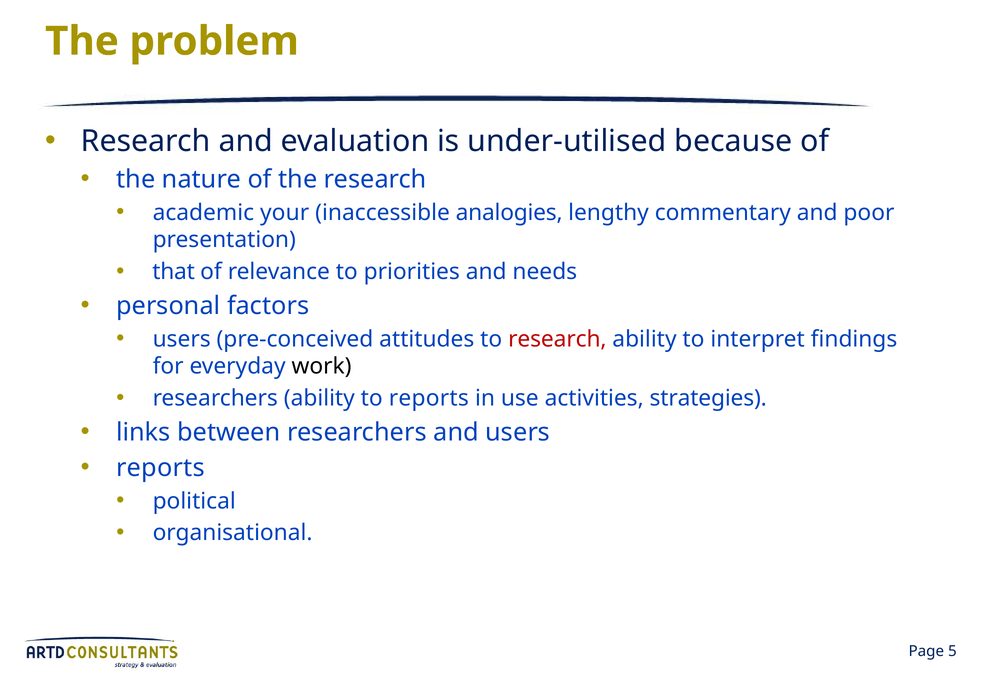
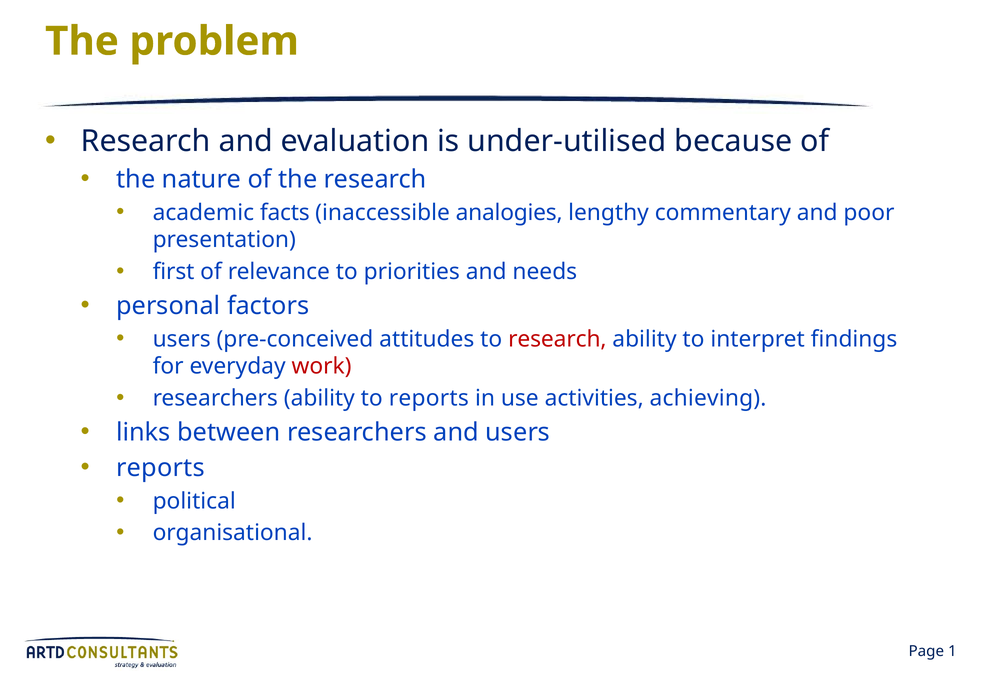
your: your -> facts (285, 213)
that: that -> first (174, 272)
work colour: black -> red (322, 367)
strategies: strategies -> achieving (708, 398)
5: 5 -> 1 (952, 651)
